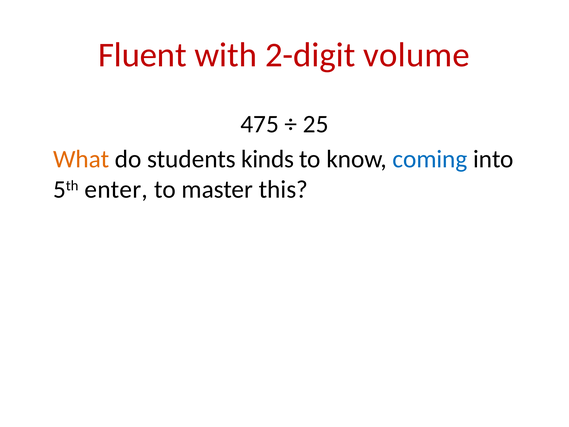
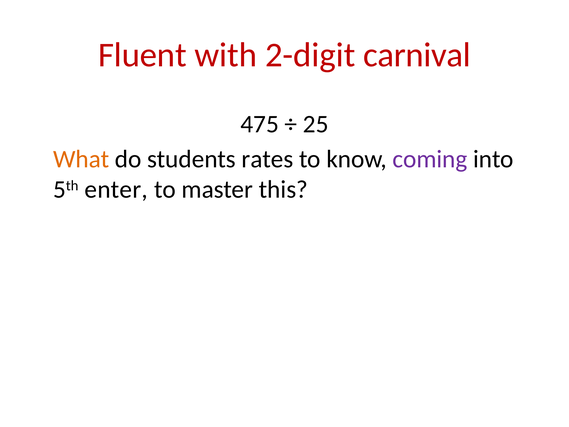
volume: volume -> carnival (417, 55)
kinds: kinds -> rates (267, 159)
coming colour: blue -> purple (430, 159)
